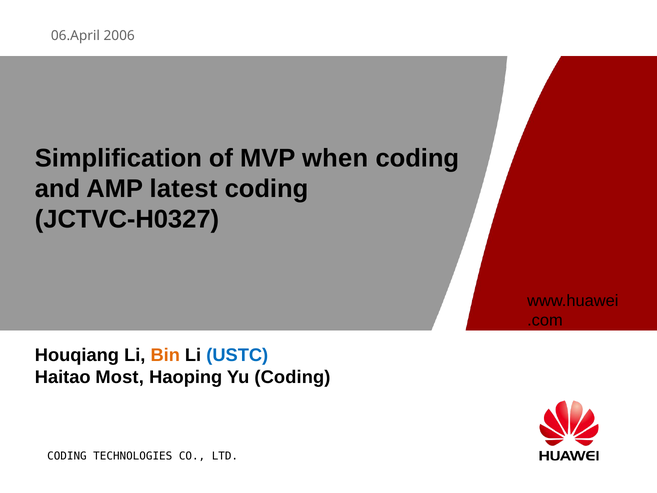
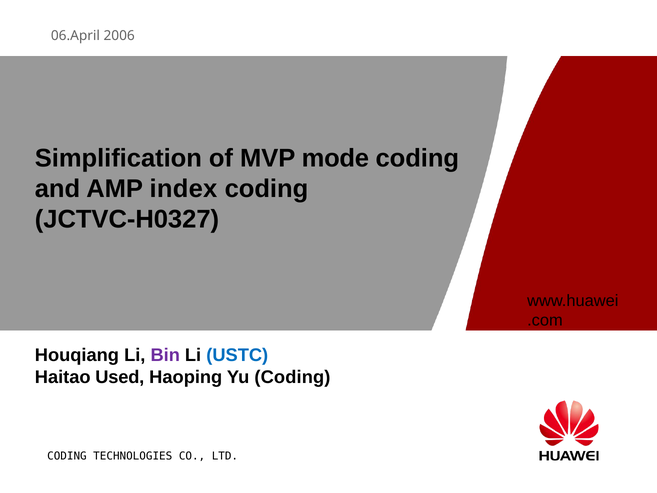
when: when -> mode (335, 158)
latest: latest -> index (183, 189)
Bin colour: orange -> purple (165, 355)
Most: Most -> Used (120, 377)
